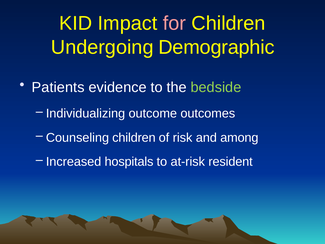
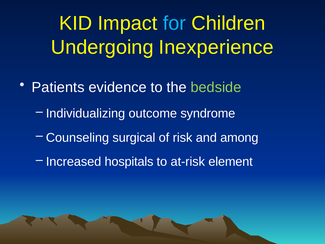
for colour: pink -> light blue (174, 23)
Demographic: Demographic -> Inexperience (216, 47)
outcomes: outcomes -> syndrome (208, 113)
Counseling children: children -> surgical (134, 137)
resident: resident -> element (231, 161)
